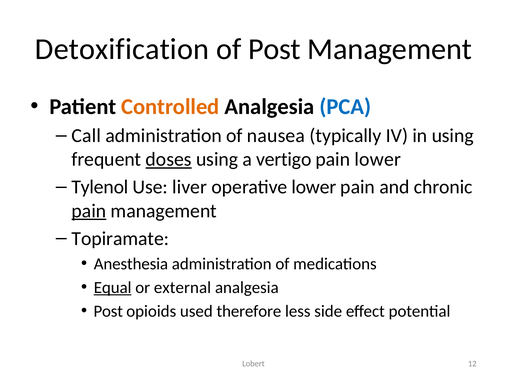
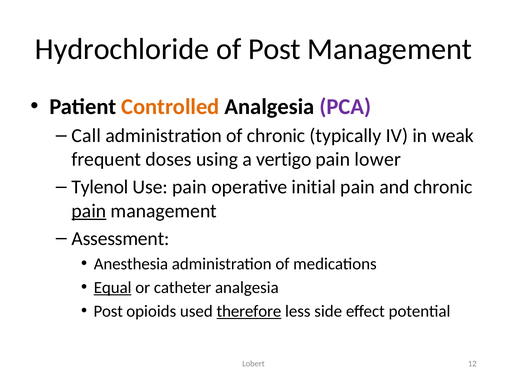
Detoxification: Detoxification -> Hydrochloride (122, 49)
PCA colour: blue -> purple (345, 106)
of nausea: nausea -> chronic (276, 135)
in using: using -> weak (453, 135)
doses underline: present -> none (169, 159)
Use liver: liver -> pain (190, 187)
operative lower: lower -> initial (314, 187)
Topiramate: Topiramate -> Assessment (120, 238)
external: external -> catheter (183, 287)
therefore underline: none -> present (249, 311)
